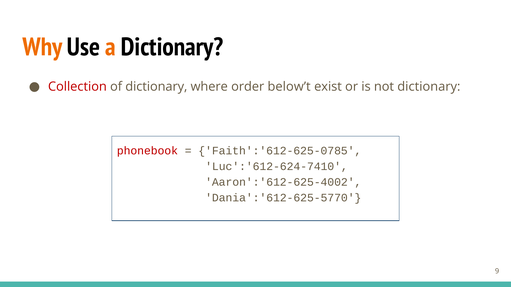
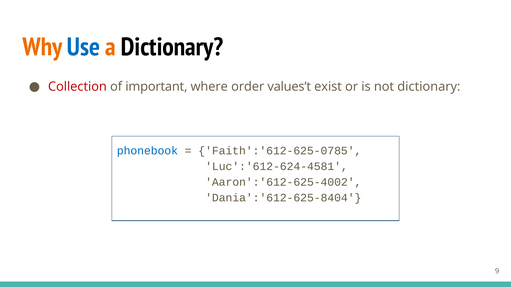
Use colour: black -> blue (83, 47)
of dictionary: dictionary -> important (156, 87)
below’t: below’t -> values’t (289, 87)
phonebook colour: red -> blue (147, 151)
Luc':'612-624-7410: Luc':'612-624-7410 -> Luc':'612-624-4581 (277, 167)
Dania':'612-625-5770: Dania':'612-625-5770 -> Dania':'612-625-8404 (283, 198)
